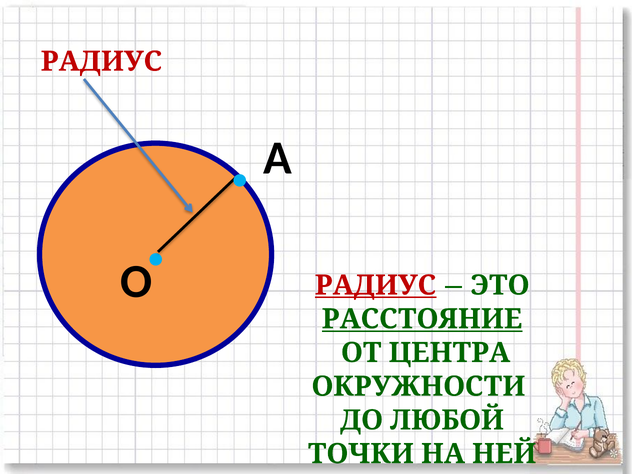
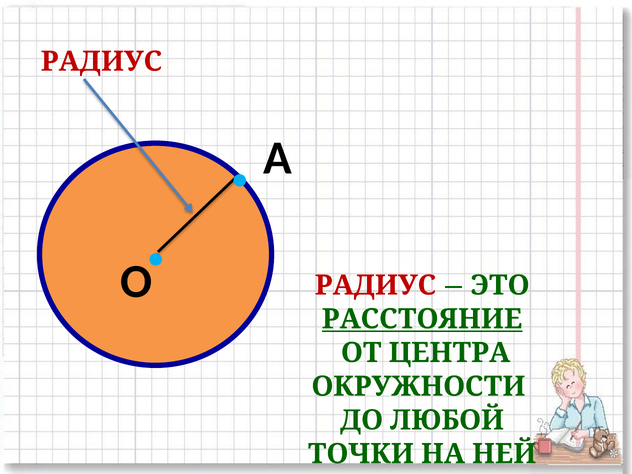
РАДИУС underline: present -> none (376, 285)
